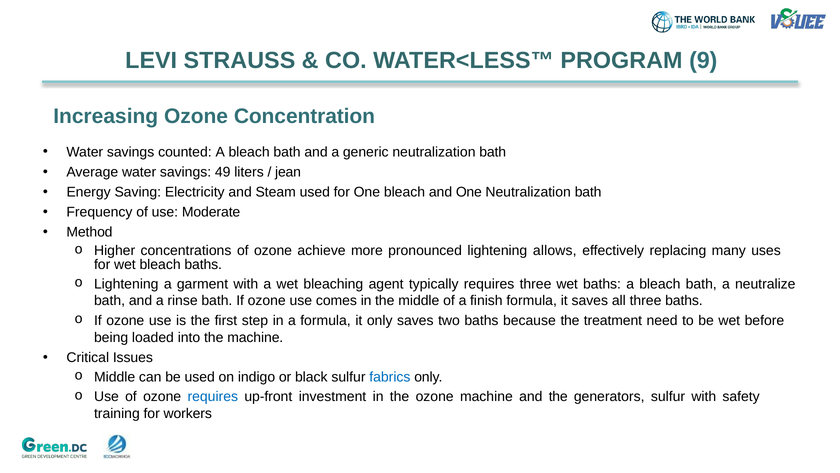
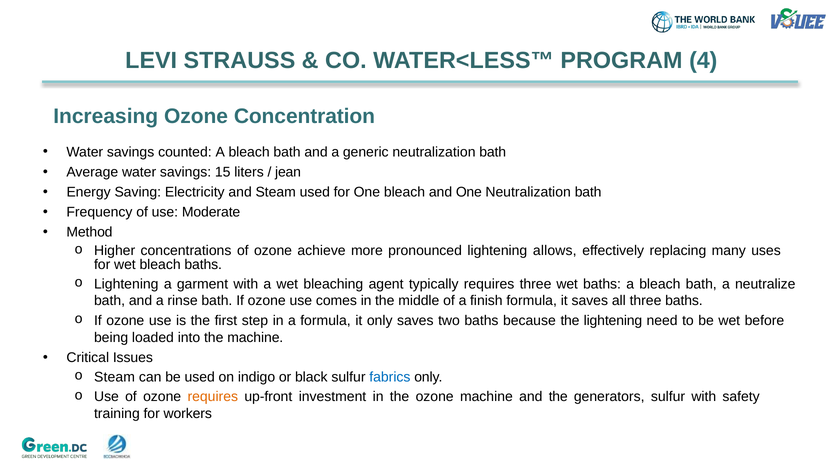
9: 9 -> 4 (703, 60)
49: 49 -> 15 (223, 172)
the treatment: treatment -> lightening (613, 320)
Middle: Middle -> Steam (115, 377)
requires colour: blue -> orange (213, 396)
